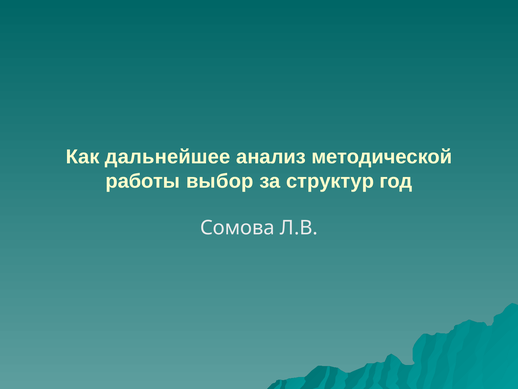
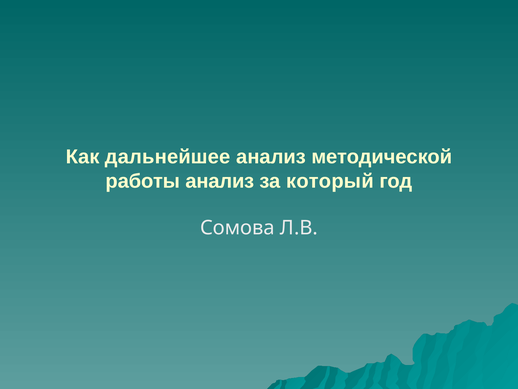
работы выбор: выбор -> анализ (220, 181)
структур: структур -> который (330, 181)
